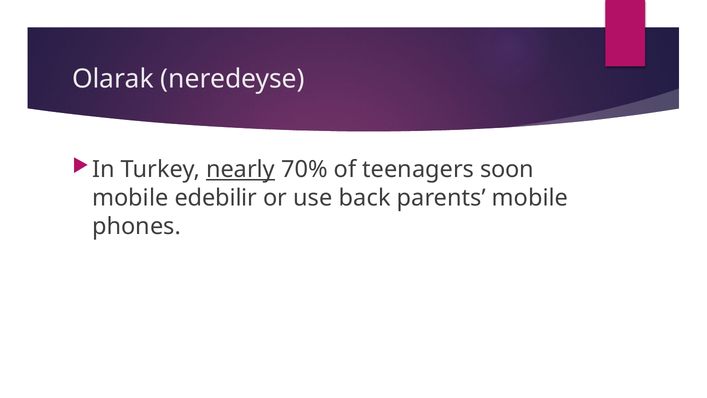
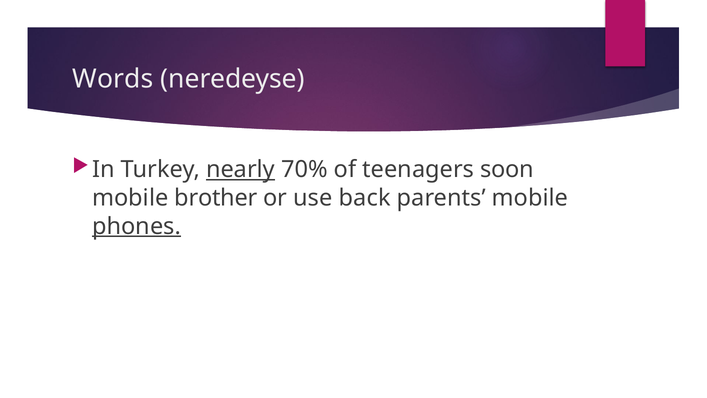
Olarak: Olarak -> Words (113, 79)
edebilir: edebilir -> brother (216, 198)
phones underline: none -> present (137, 226)
